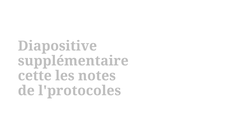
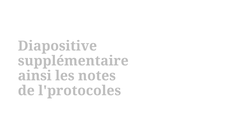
cette: cette -> ainsi (35, 76)
